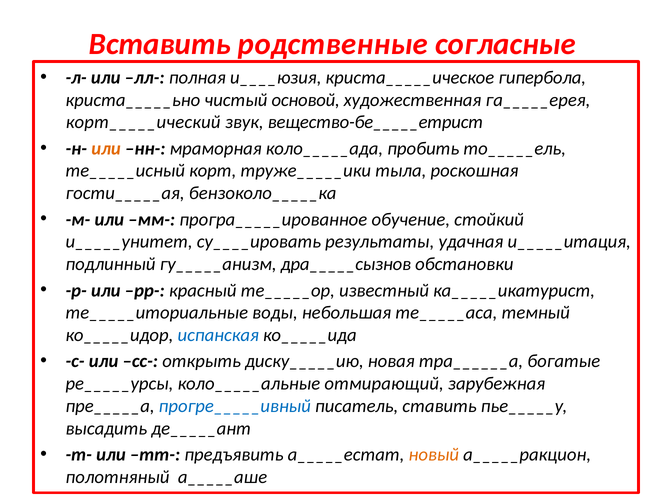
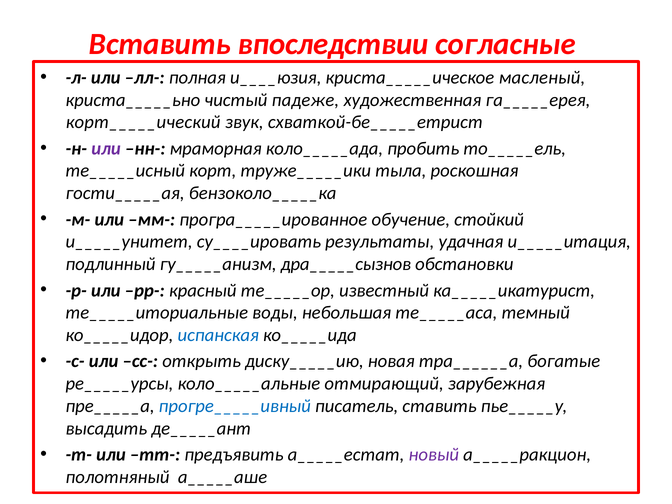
родственные: родственные -> впоследствии (333, 44)
гипербола: гипербола -> масленый (542, 77)
основой: основой -> падеже (305, 100)
вещество-бе_____етрист: вещество-бе_____етрист -> схваткой-бе_____етрист (375, 122)
или colour: orange -> purple (106, 148)
новый colour: orange -> purple (434, 455)
